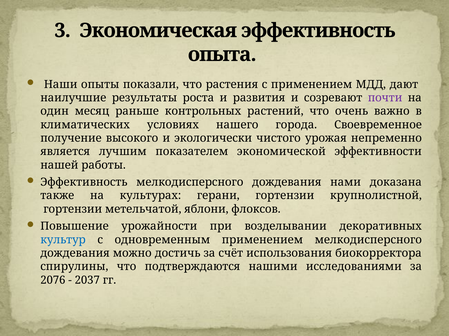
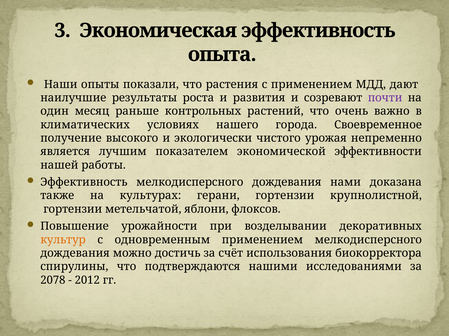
культур colour: blue -> orange (63, 240)
2076: 2076 -> 2078 (53, 281)
2037: 2037 -> 2012 (87, 281)
